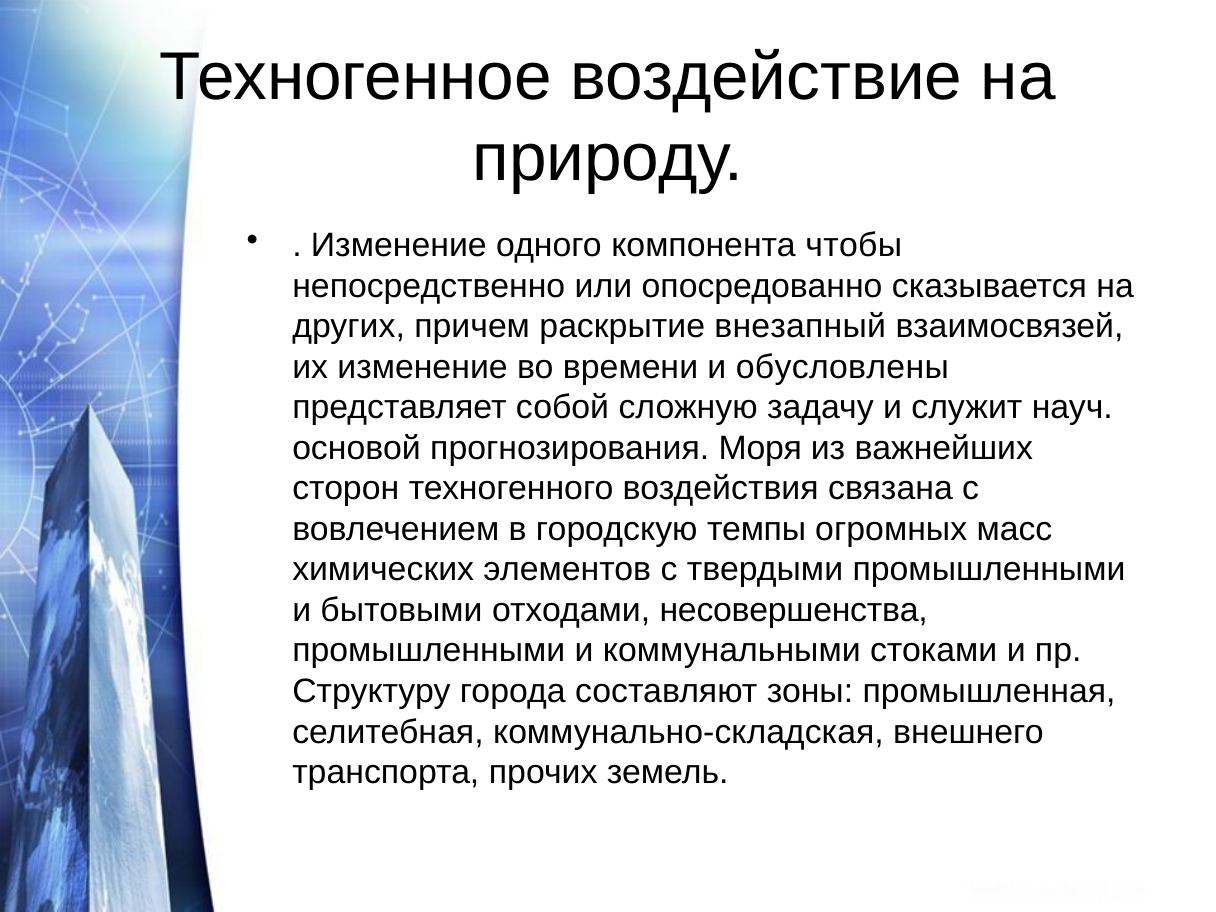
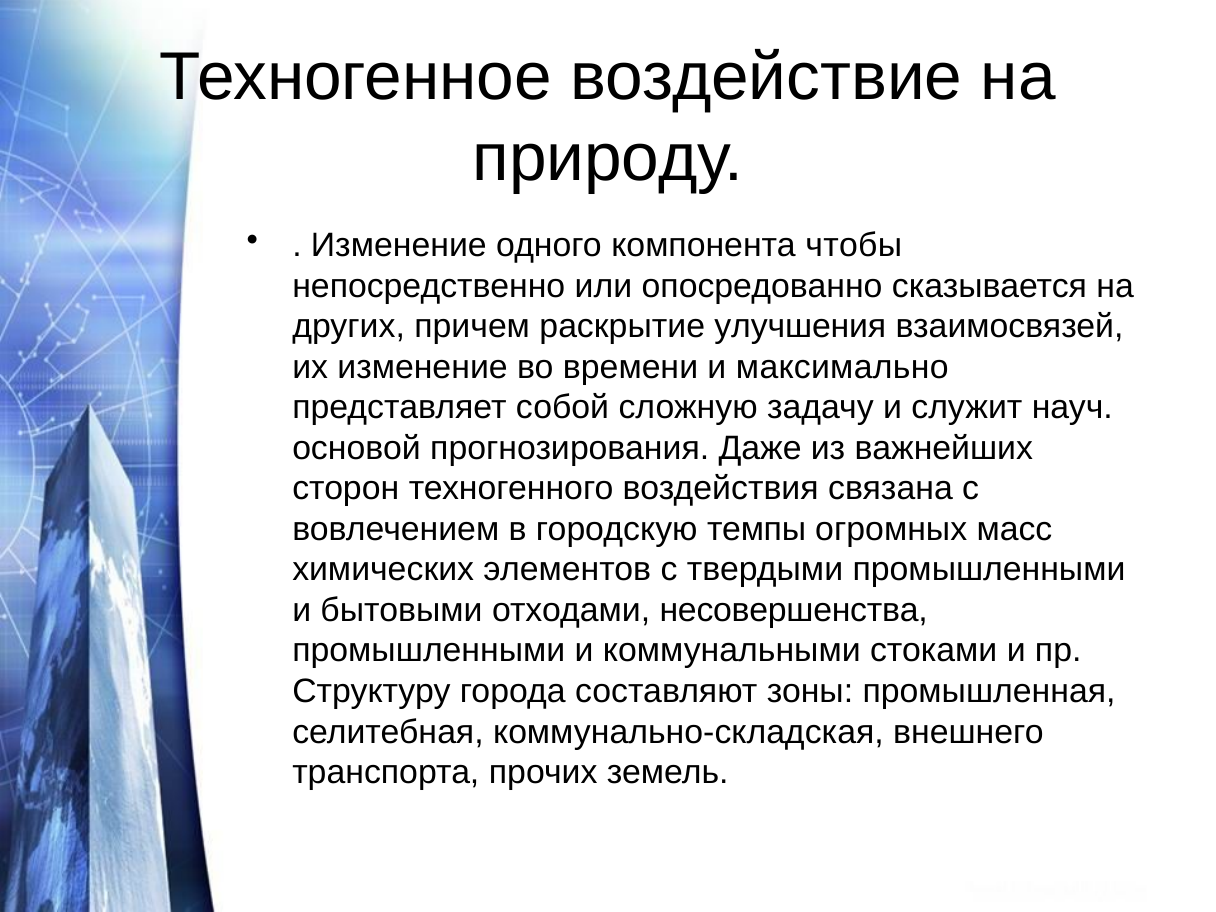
внезапный: внезапный -> улучшения (800, 326)
обусловлены: обусловлены -> максимально (842, 367)
Моря: Моря -> Даже (760, 448)
